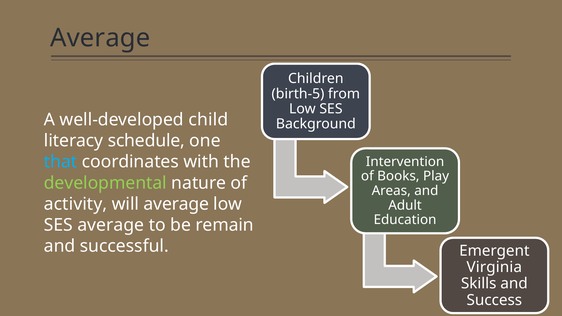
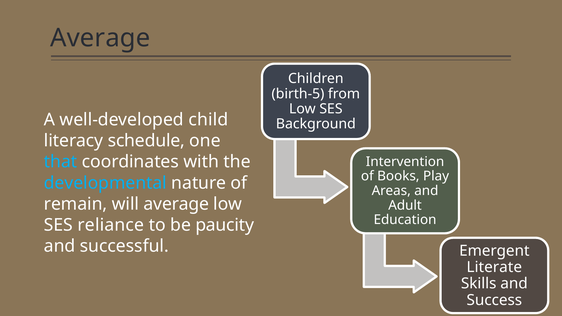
developmental colour: light green -> light blue (105, 183)
activity: activity -> remain (76, 204)
SES average: average -> reliance (111, 225)
remain: remain -> paucity (225, 225)
Virginia: Virginia -> Literate (494, 267)
